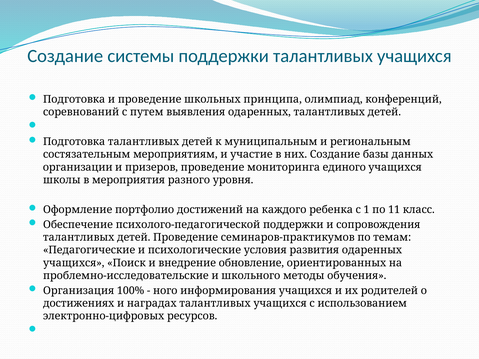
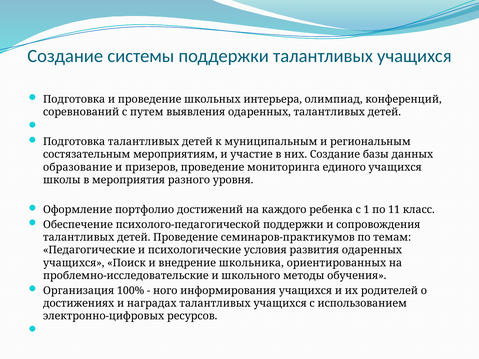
принципа: принципа -> интерьера (273, 99)
организации: организации -> образование (78, 167)
обновление: обновление -> школьника (251, 263)
